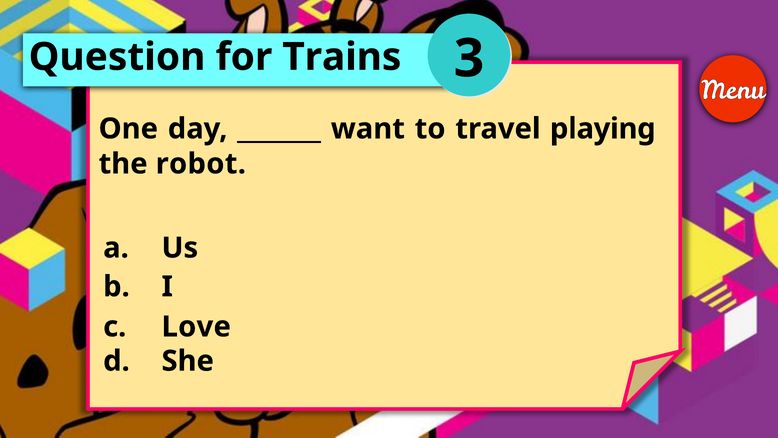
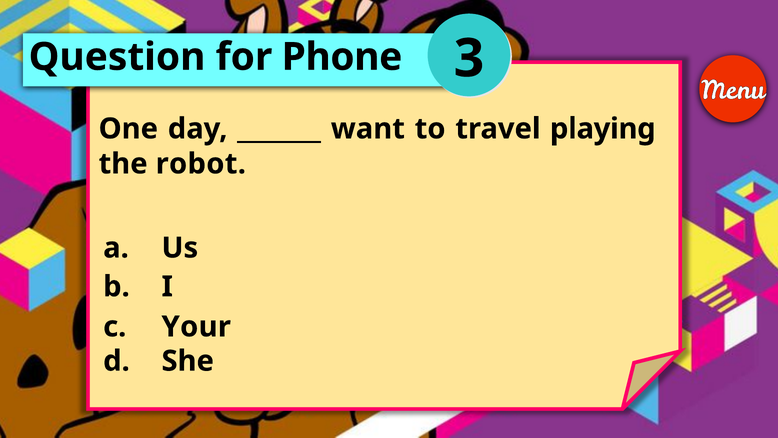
Trains: Trains -> Phone (342, 57)
Love: Love -> Your (196, 326)
